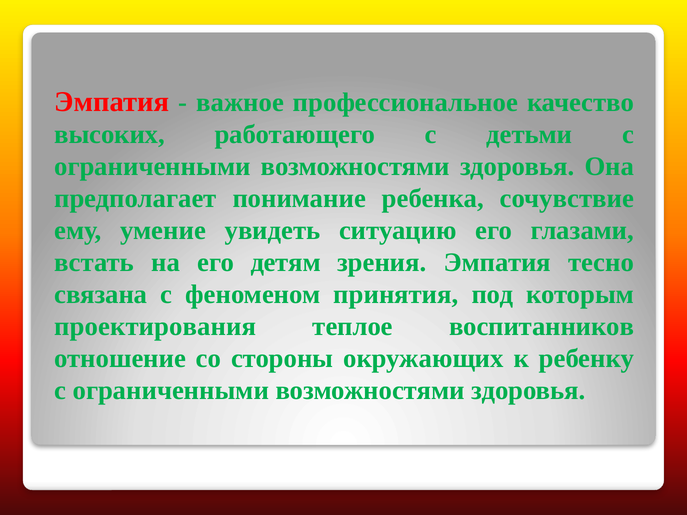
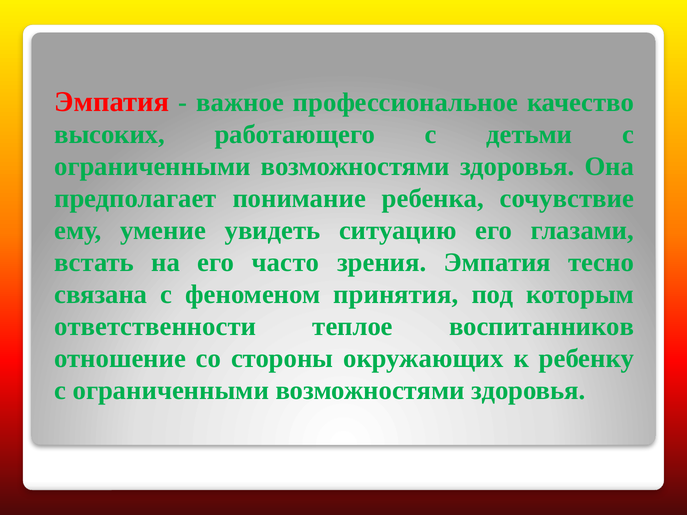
детям: детям -> часто (285, 263)
проектирования: проектирования -> ответственности (155, 327)
